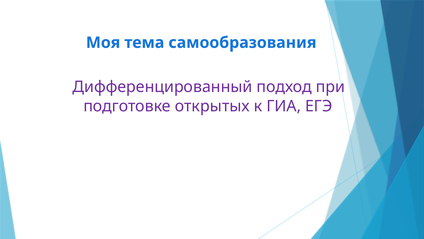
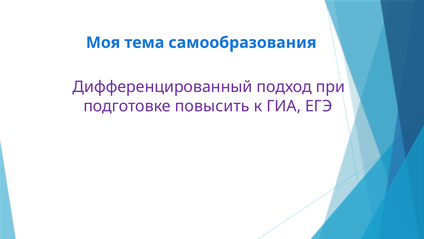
открытых: открытых -> повысить (212, 106)
